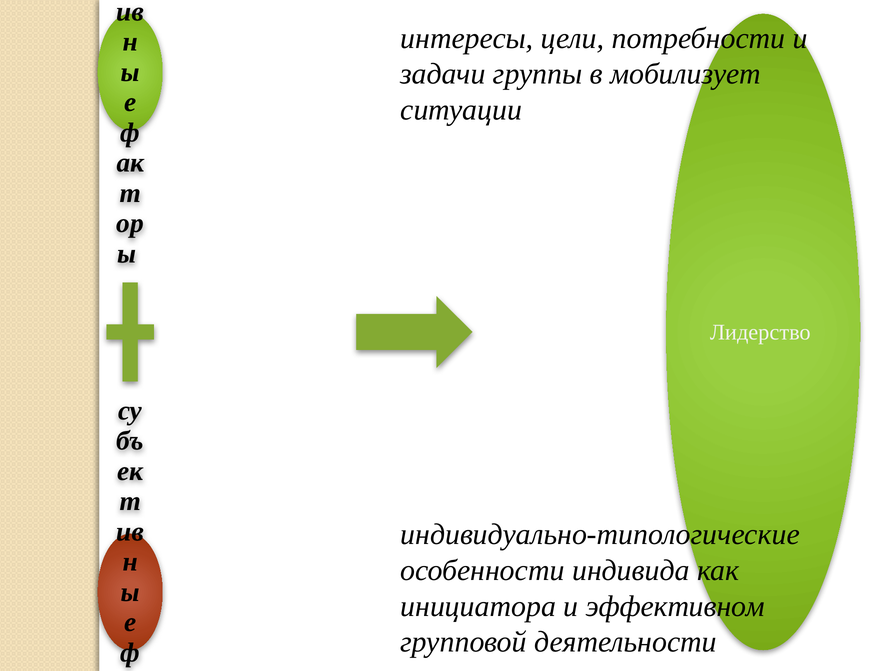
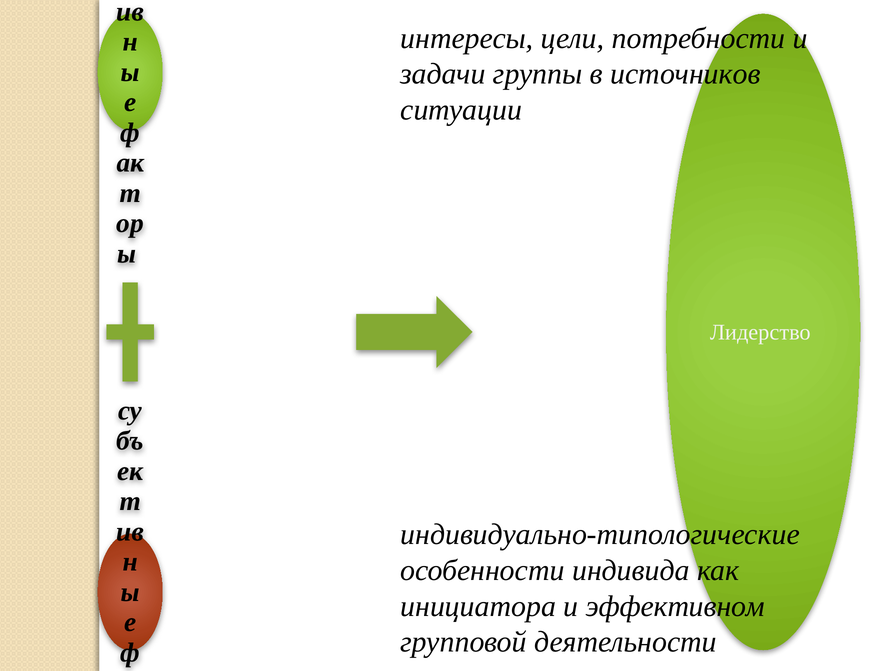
мобилизует: мобилизует -> источников (686, 74)
